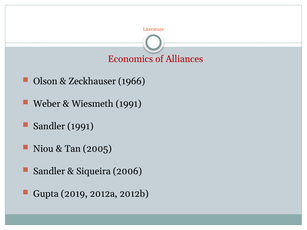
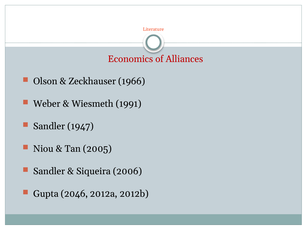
Sandler 1991: 1991 -> 1947 (80, 126)
2019: 2019 -> 2046 (74, 194)
